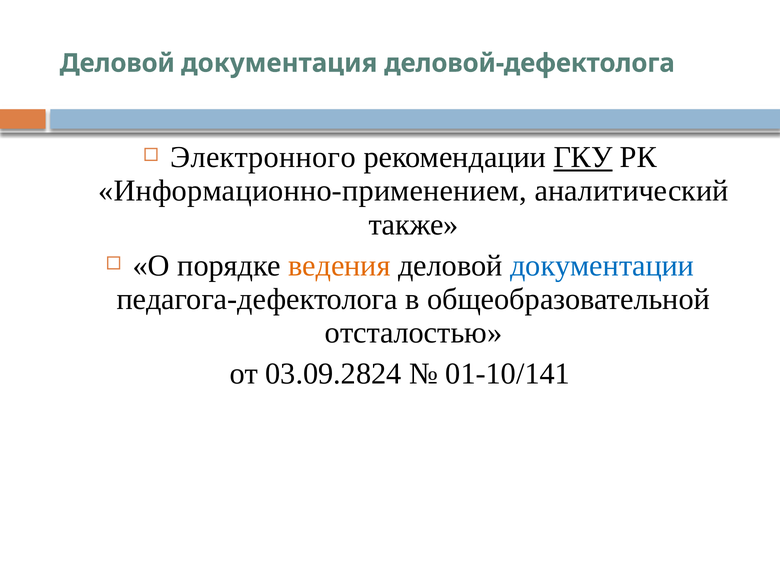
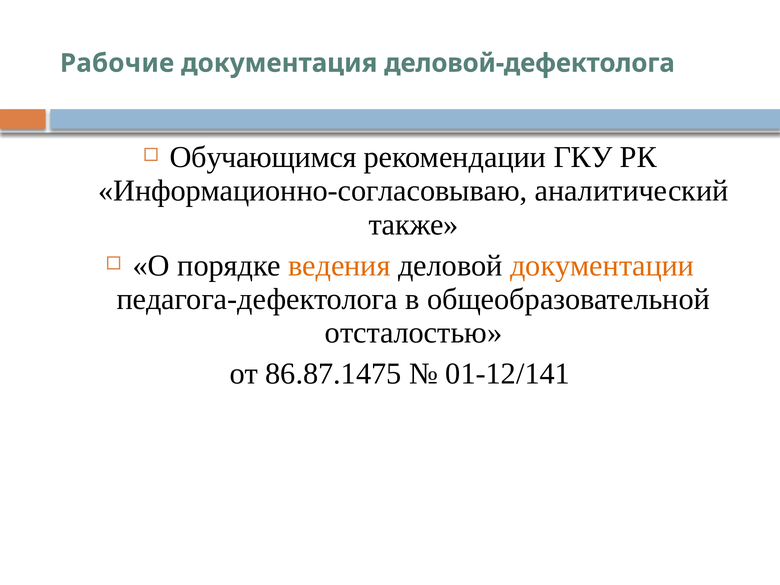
Деловой: Деловой -> Рабочие (117, 63)
Электронного: Электронного -> Обучающимся (263, 157)
ГКУ underline: present -> none (583, 157)
Информационно-применением: Информационно-применением -> Информационно-согласовываю (313, 191)
документации colour: blue -> orange (602, 266)
03.09.2824: 03.09.2824 -> 86.87.1475 (333, 374)
01-10/141: 01-10/141 -> 01-12/141 (508, 374)
